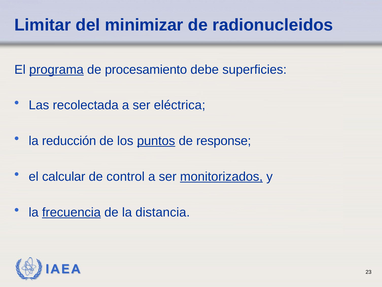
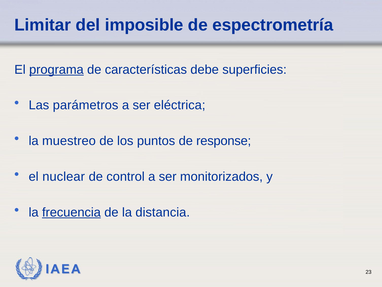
minimizar: minimizar -> imposible (144, 25)
radionucleidos: radionucleidos -> espectrometría (273, 25)
procesamiento: procesamiento -> características (146, 69)
recolectada: recolectada -> parámetros (86, 105)
reducción: reducción -> muestreo (69, 141)
puntos underline: present -> none (156, 141)
calcular: calcular -> nuclear (64, 176)
monitorizados underline: present -> none (221, 176)
